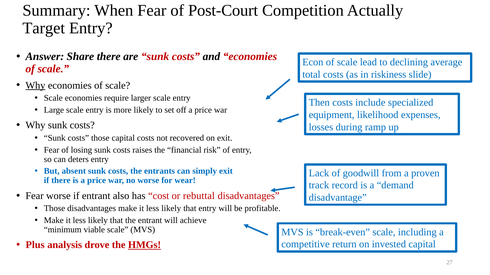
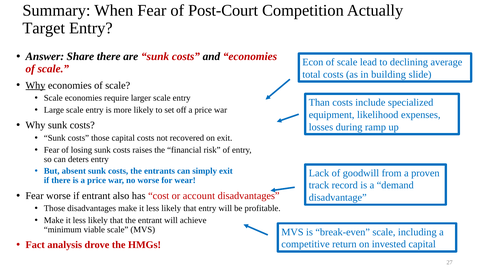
riskiness: riskiness -> building (389, 75)
Then: Then -> Than (319, 103)
rebuttal: rebuttal -> account (199, 196)
Plus: Plus -> Fact (35, 245)
HMGs underline: present -> none (145, 245)
